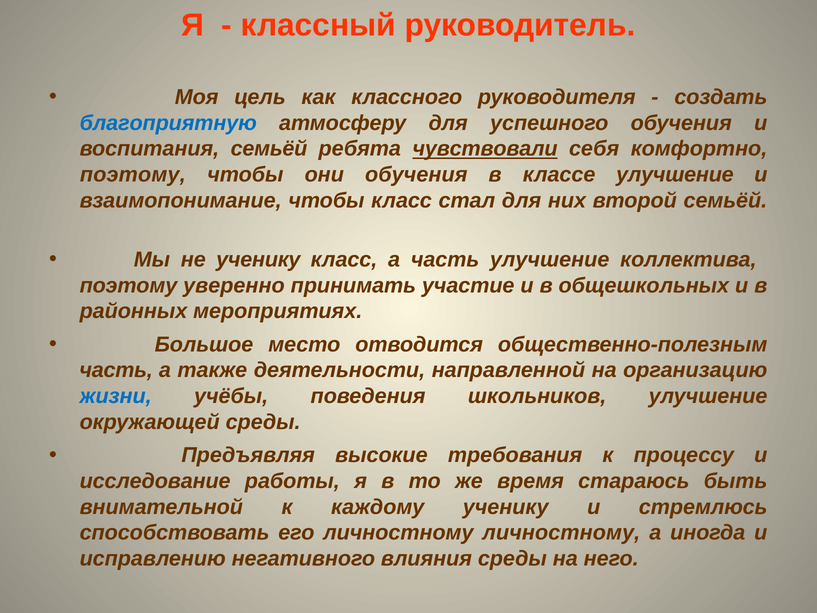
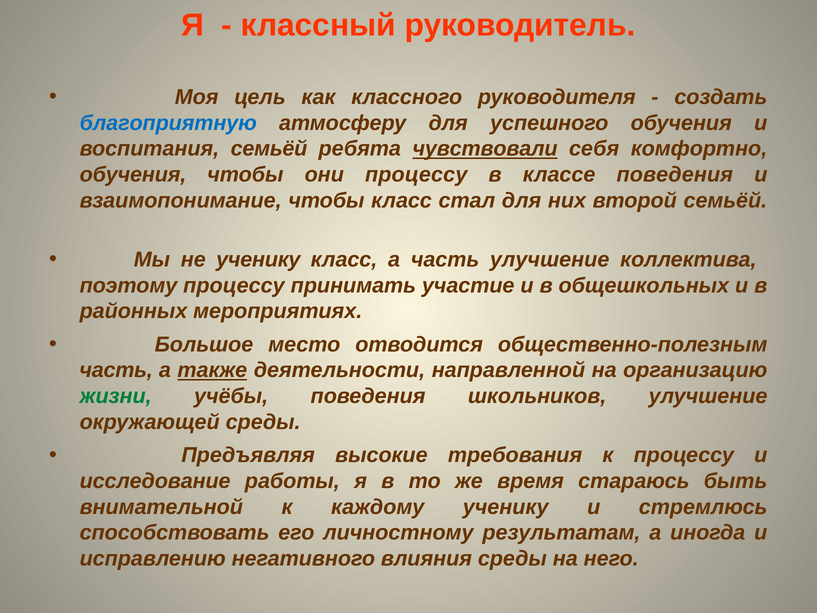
поэтому: поэтому -> обучения (133, 175)
они обучения: обучения -> процессу (416, 175)
классе улучшение: улучшение -> поведения (675, 175)
поэтому уверенно: уверенно -> процессу (234, 285)
также underline: none -> present (212, 370)
жизни colour: blue -> green (116, 396)
личностному личностному: личностному -> результатам (561, 533)
